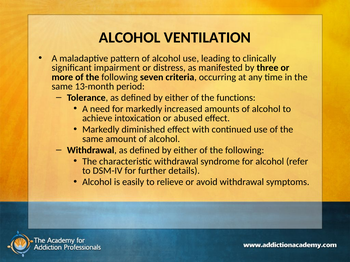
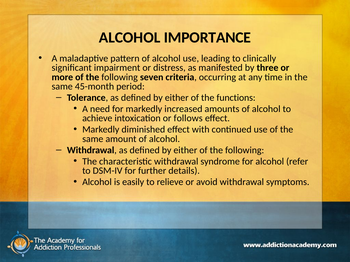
VENTILATION: VENTILATION -> IMPORTANCE (207, 38)
13-month: 13-month -> 45-month (94, 87)
abused: abused -> follows (188, 118)
